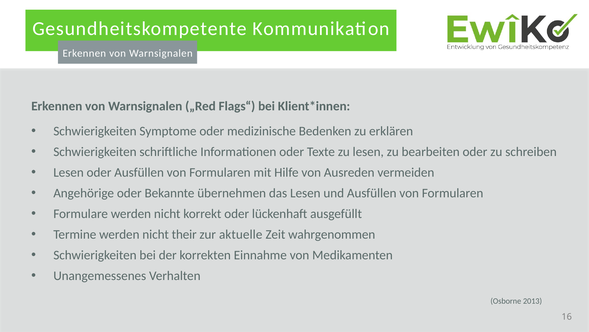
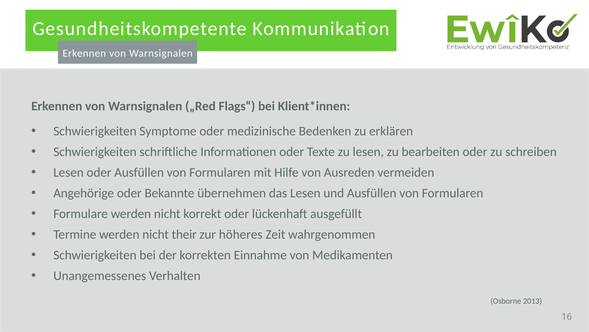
aktuelle: aktuelle -> höheres (241, 234)
